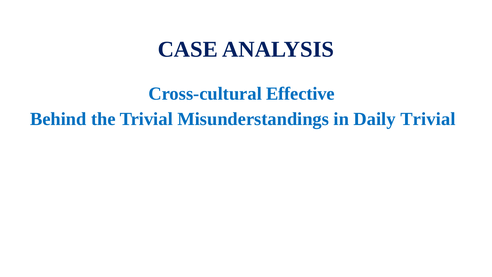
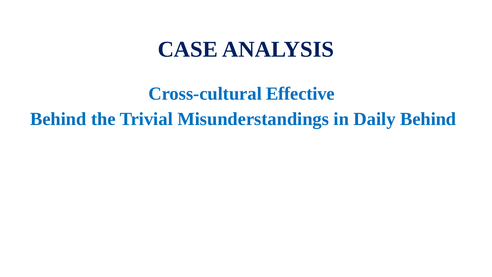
Daily Trivial: Trivial -> Behind (428, 119)
